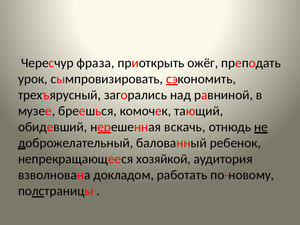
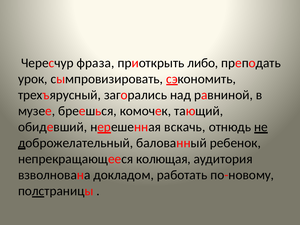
ожёг: ожёг -> либо (203, 63)
хозяйкой: хозяйкой -> колющая (163, 159)
